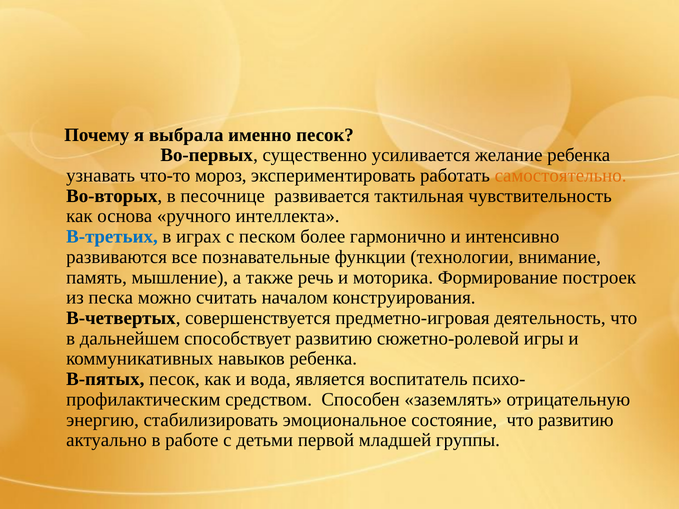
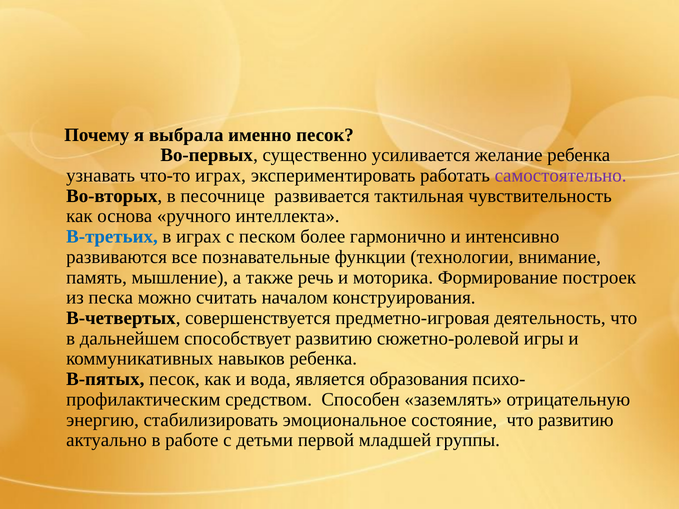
что-то мороз: мороз -> играх (221, 176)
самостоятельно colour: orange -> purple (561, 176)
воспитатель: воспитатель -> образования (419, 379)
